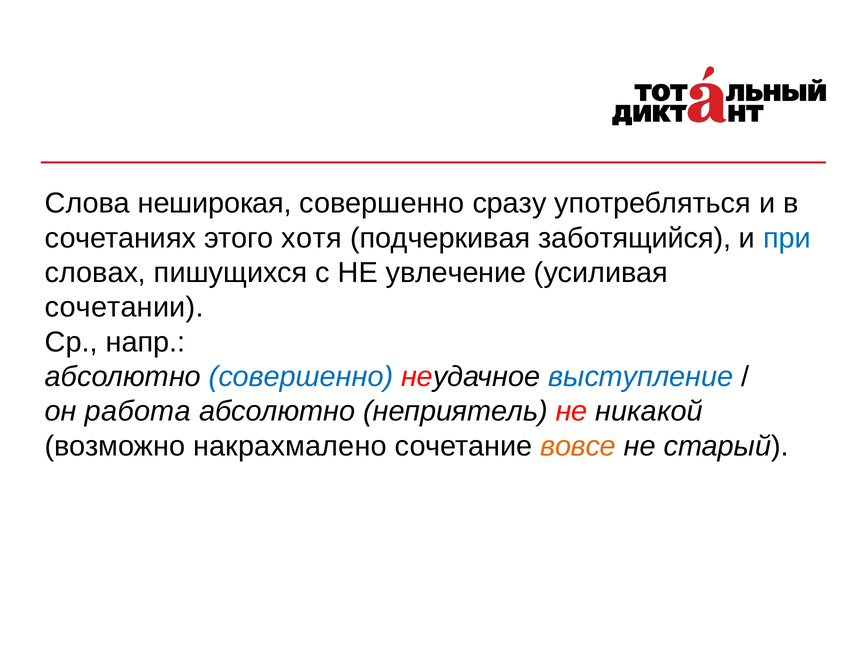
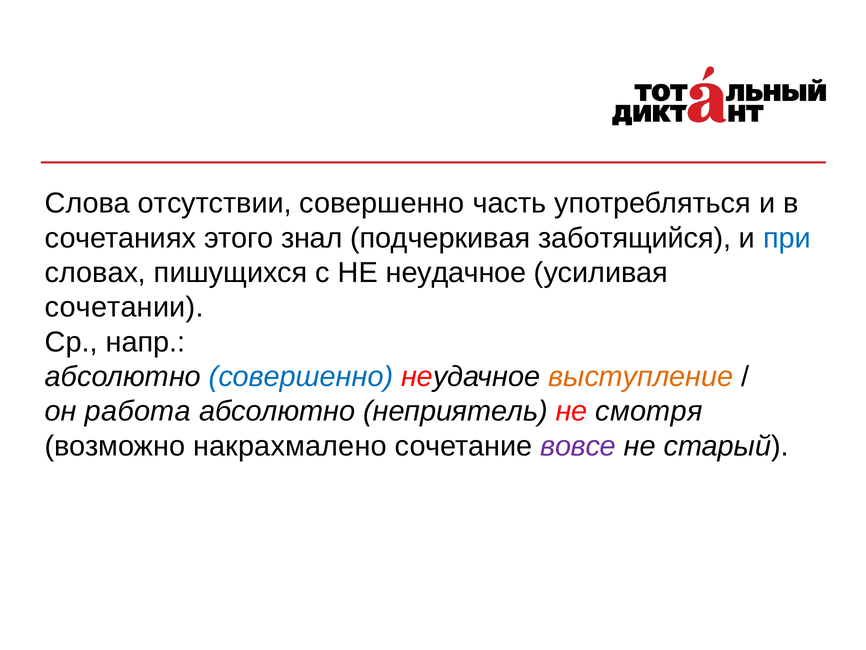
неширокая: неширокая -> отсутствии (215, 203)
сразу: сразу -> часть (509, 203)
хотя: хотя -> знал (312, 238)
НЕ увлечение: увлечение -> неудачное (456, 273)
выступление colour: blue -> orange (641, 376)
никакой: никакой -> смотря (649, 411)
вовсе colour: orange -> purple (578, 446)
